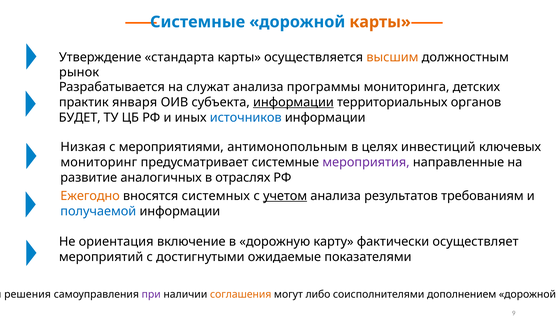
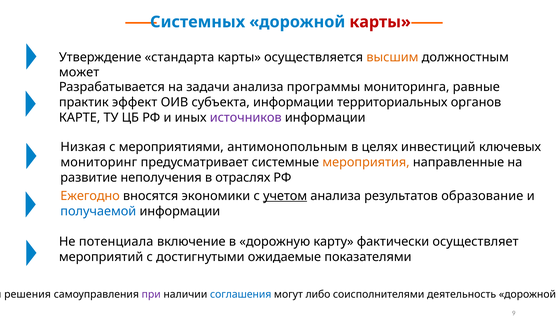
Системные: Системные -> Системных (198, 22)
карты colour: orange -> red (380, 22)
рынок: рынок -> может (79, 73)
служат: служат -> задачи (208, 87)
детских: детских -> равные (476, 87)
января: января -> эффект (135, 102)
информации underline: present -> none (293, 102)
БУДЕТ: БУДЕТ -> КАРТЕ (80, 118)
источников colour: blue -> purple (246, 118)
мероприятия colour: purple -> orange (366, 162)
аналогичных: аналогичных -> неполучения (161, 178)
системных: системных -> экономики (216, 196)
требованиям: требованиям -> образование (482, 196)
ориентация: ориентация -> потенциала (116, 242)
соглашения colour: orange -> blue (241, 295)
дополнением: дополнением -> деятельность (462, 295)
